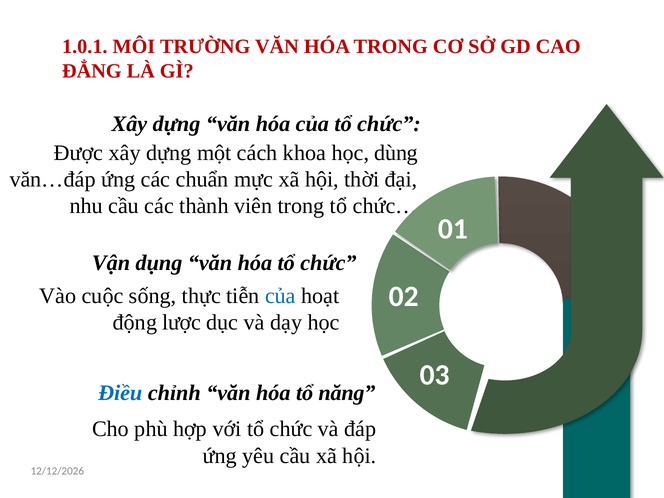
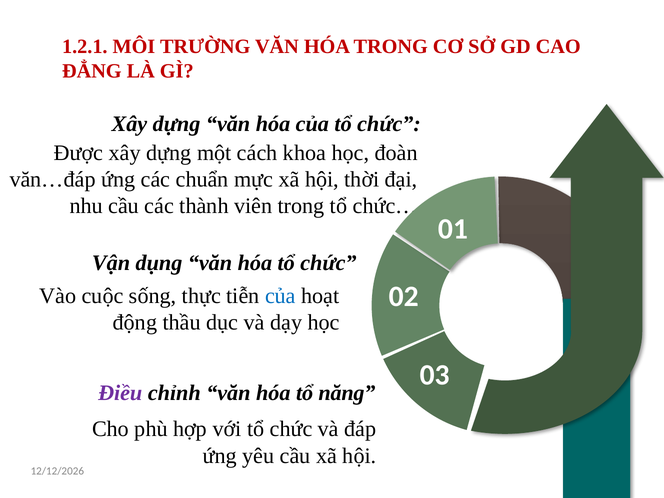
1.0.1: 1.0.1 -> 1.2.1 (85, 47)
dùng: dùng -> đoàn (396, 153)
lược: lược -> thầu (182, 322)
Điều colour: blue -> purple (120, 393)
